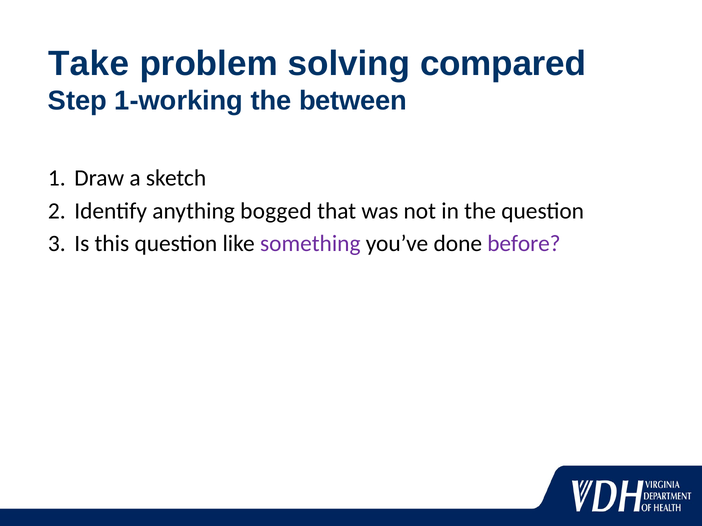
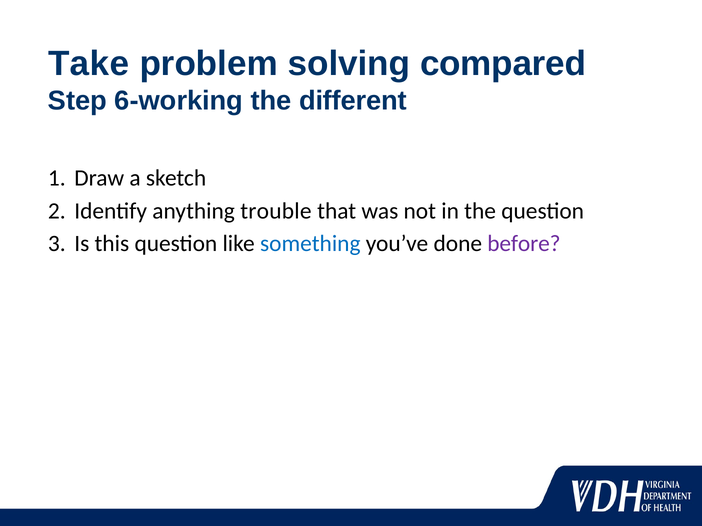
1-working: 1-working -> 6-working (179, 101)
between: between -> different (353, 101)
bogged: bogged -> trouble (276, 211)
something colour: purple -> blue (310, 244)
